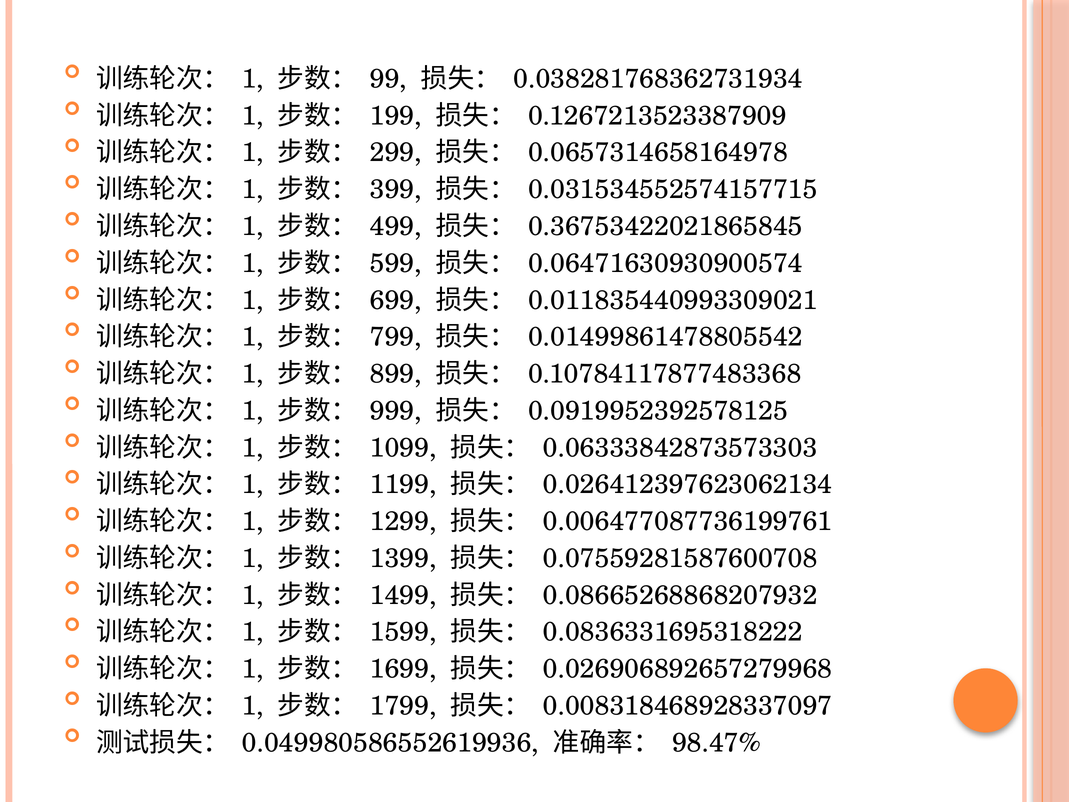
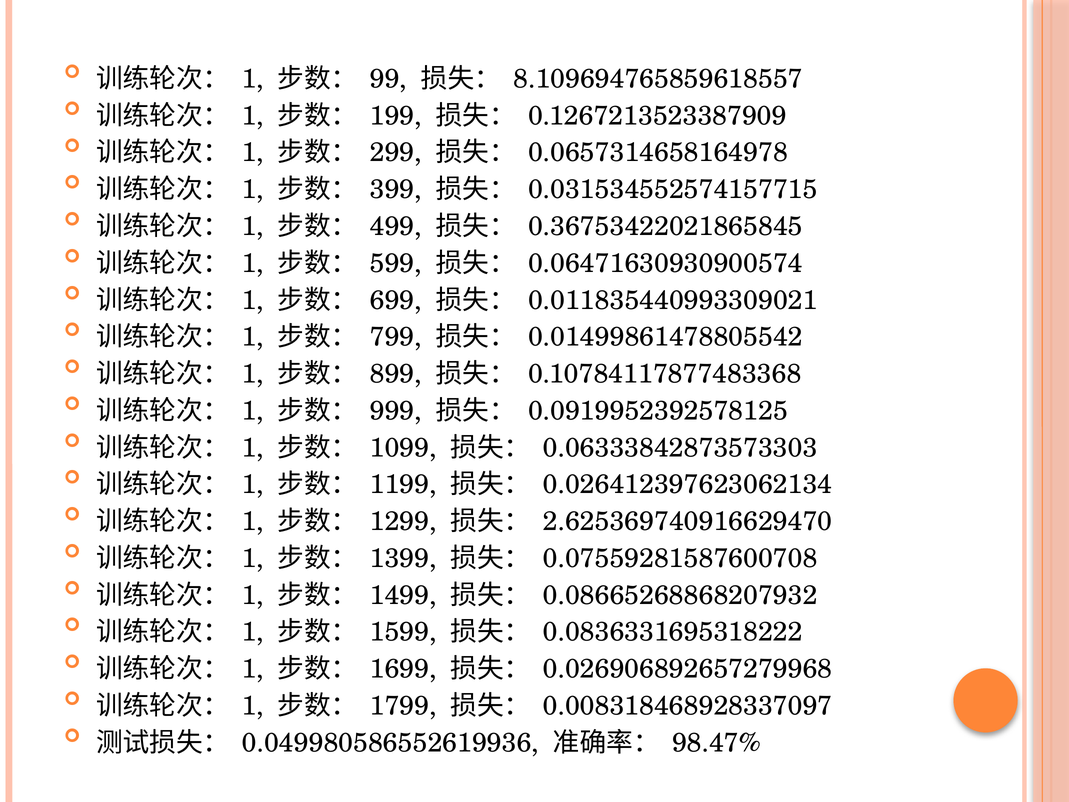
0.038281768362731934: 0.038281768362731934 -> 8.109694765859618557 (658, 79)
0.006477087736199761: 0.006477087736199761 -> 2.625369740916629470 (688, 521)
